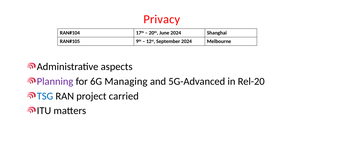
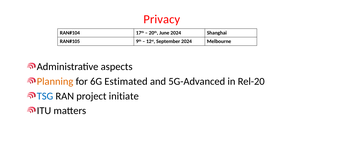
Planning colour: purple -> orange (55, 81)
Managing: Managing -> Estimated (126, 81)
carried: carried -> initiate (124, 96)
